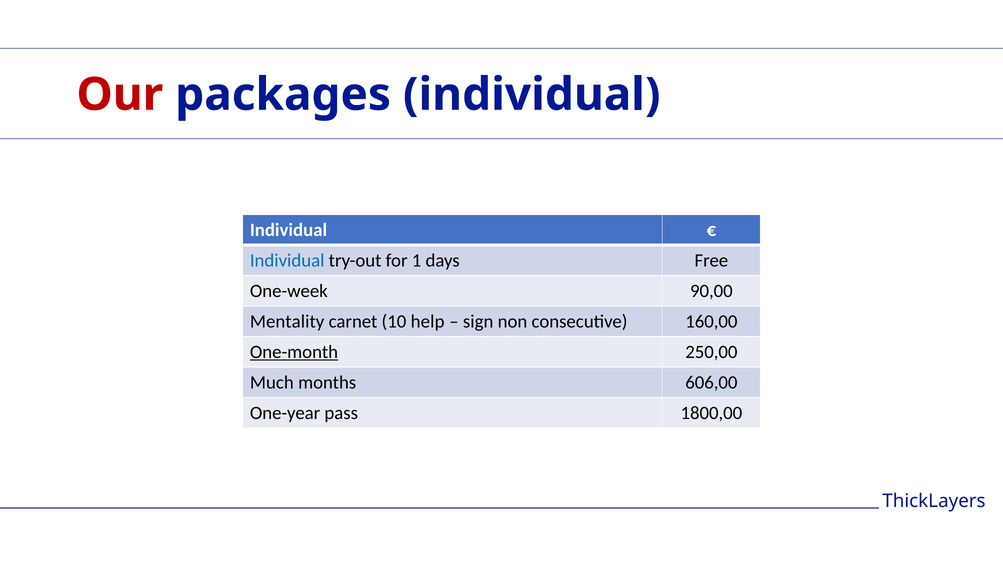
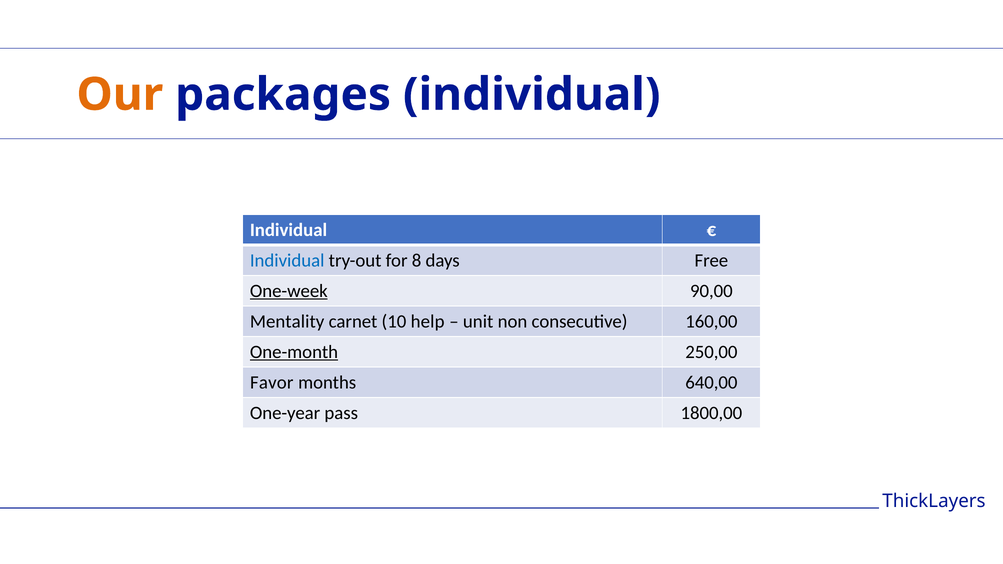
Our colour: red -> orange (120, 95)
1: 1 -> 8 (417, 260)
One-week underline: none -> present (289, 291)
sign: sign -> unit (478, 321)
Much: Much -> Favor (272, 382)
606,00: 606,00 -> 640,00 (711, 382)
